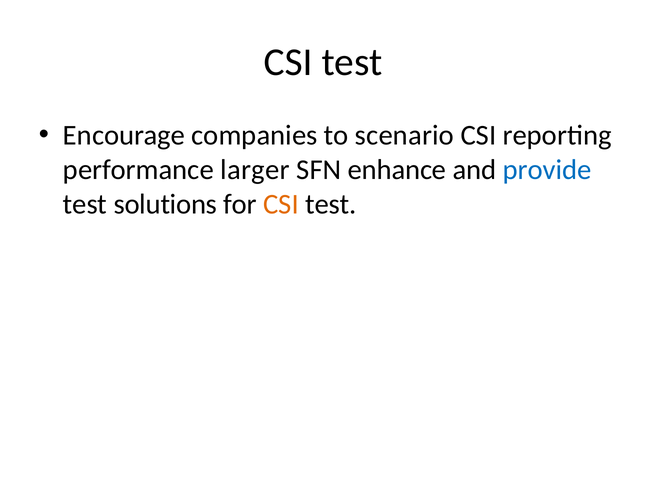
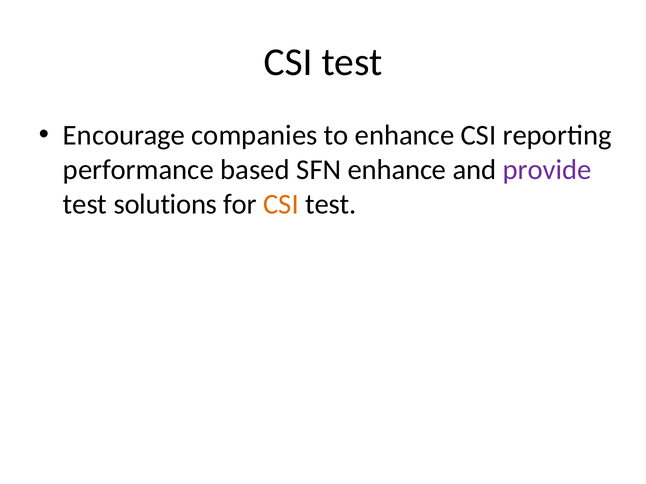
to scenario: scenario -> enhance (405, 136)
larger: larger -> based (255, 170)
provide colour: blue -> purple (547, 170)
